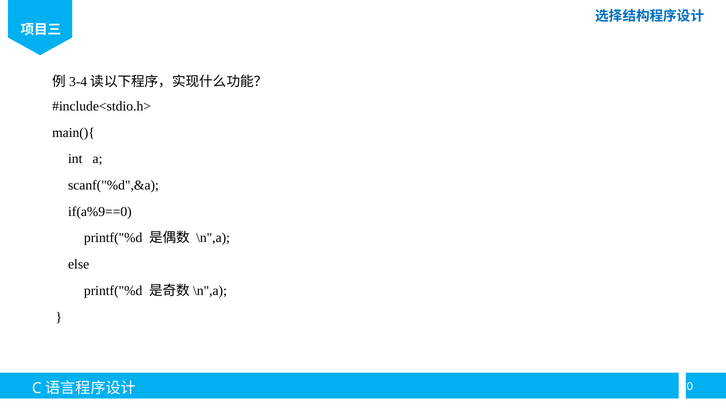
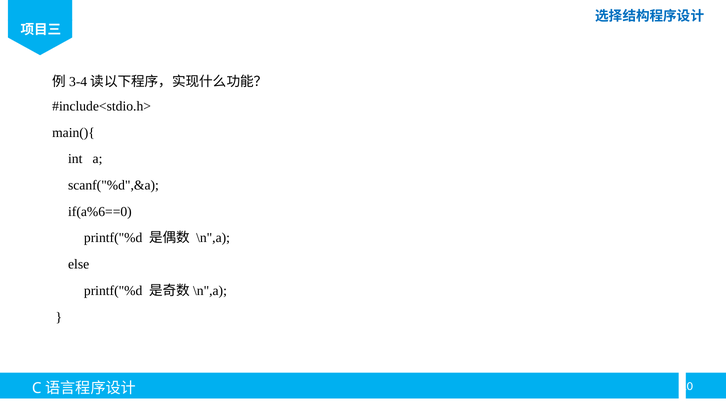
if(a%9==0: if(a%9==0 -> if(a%6==0 (100, 212)
